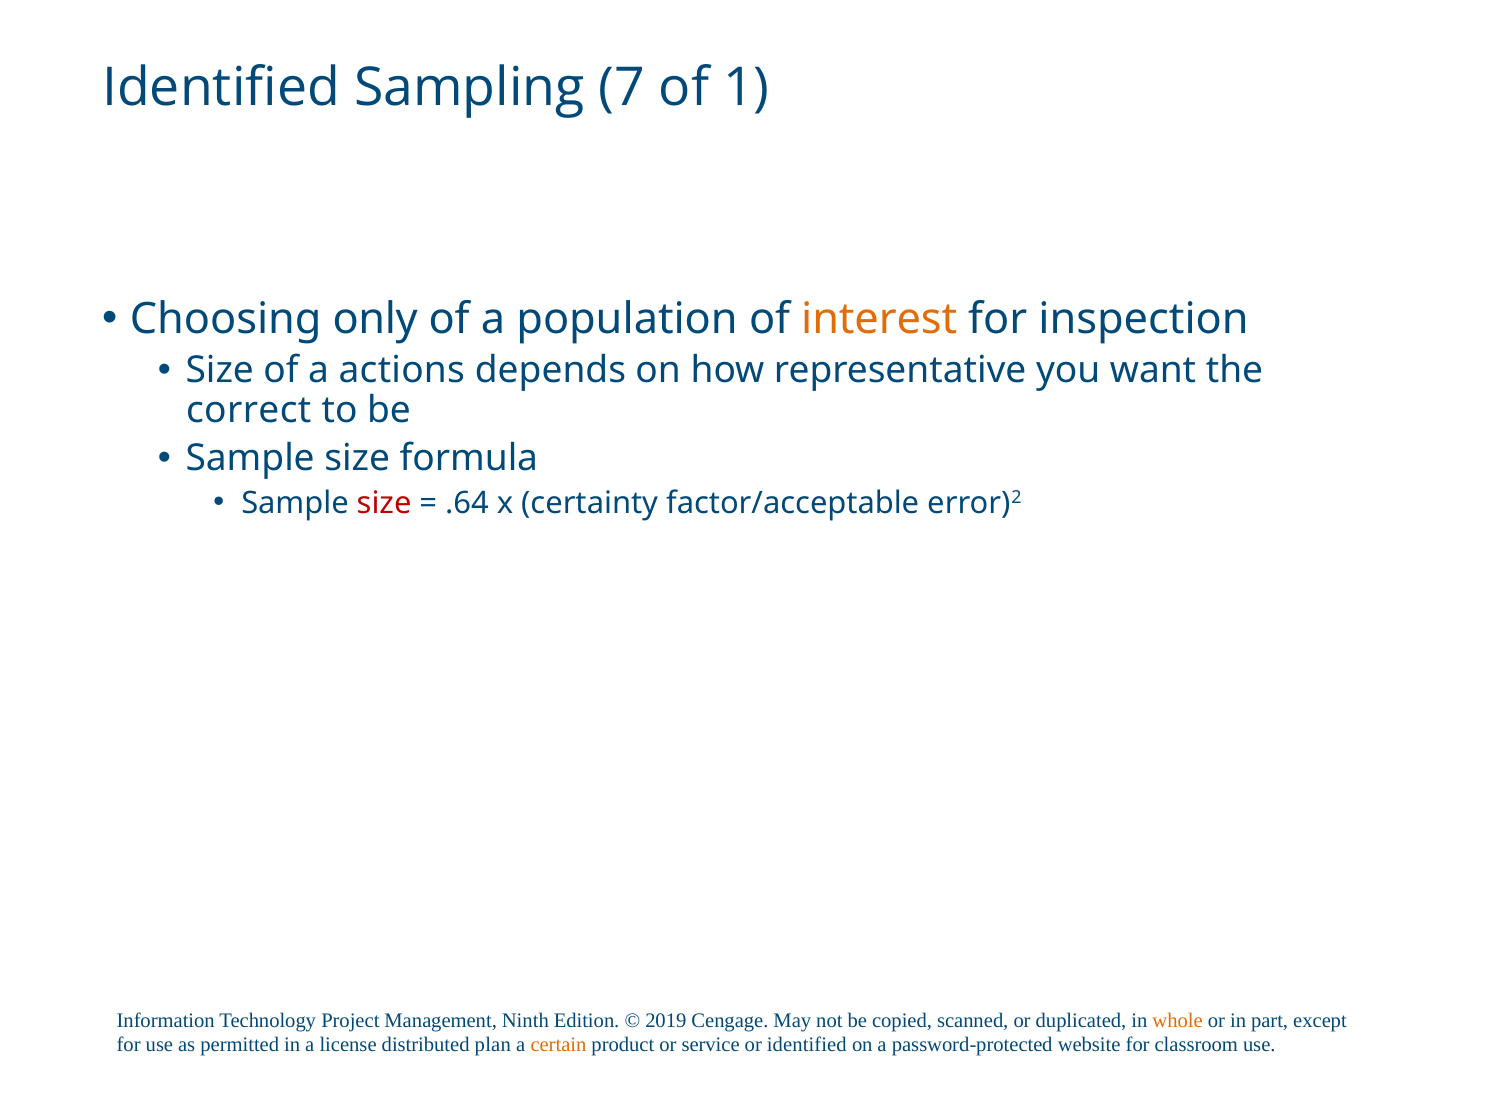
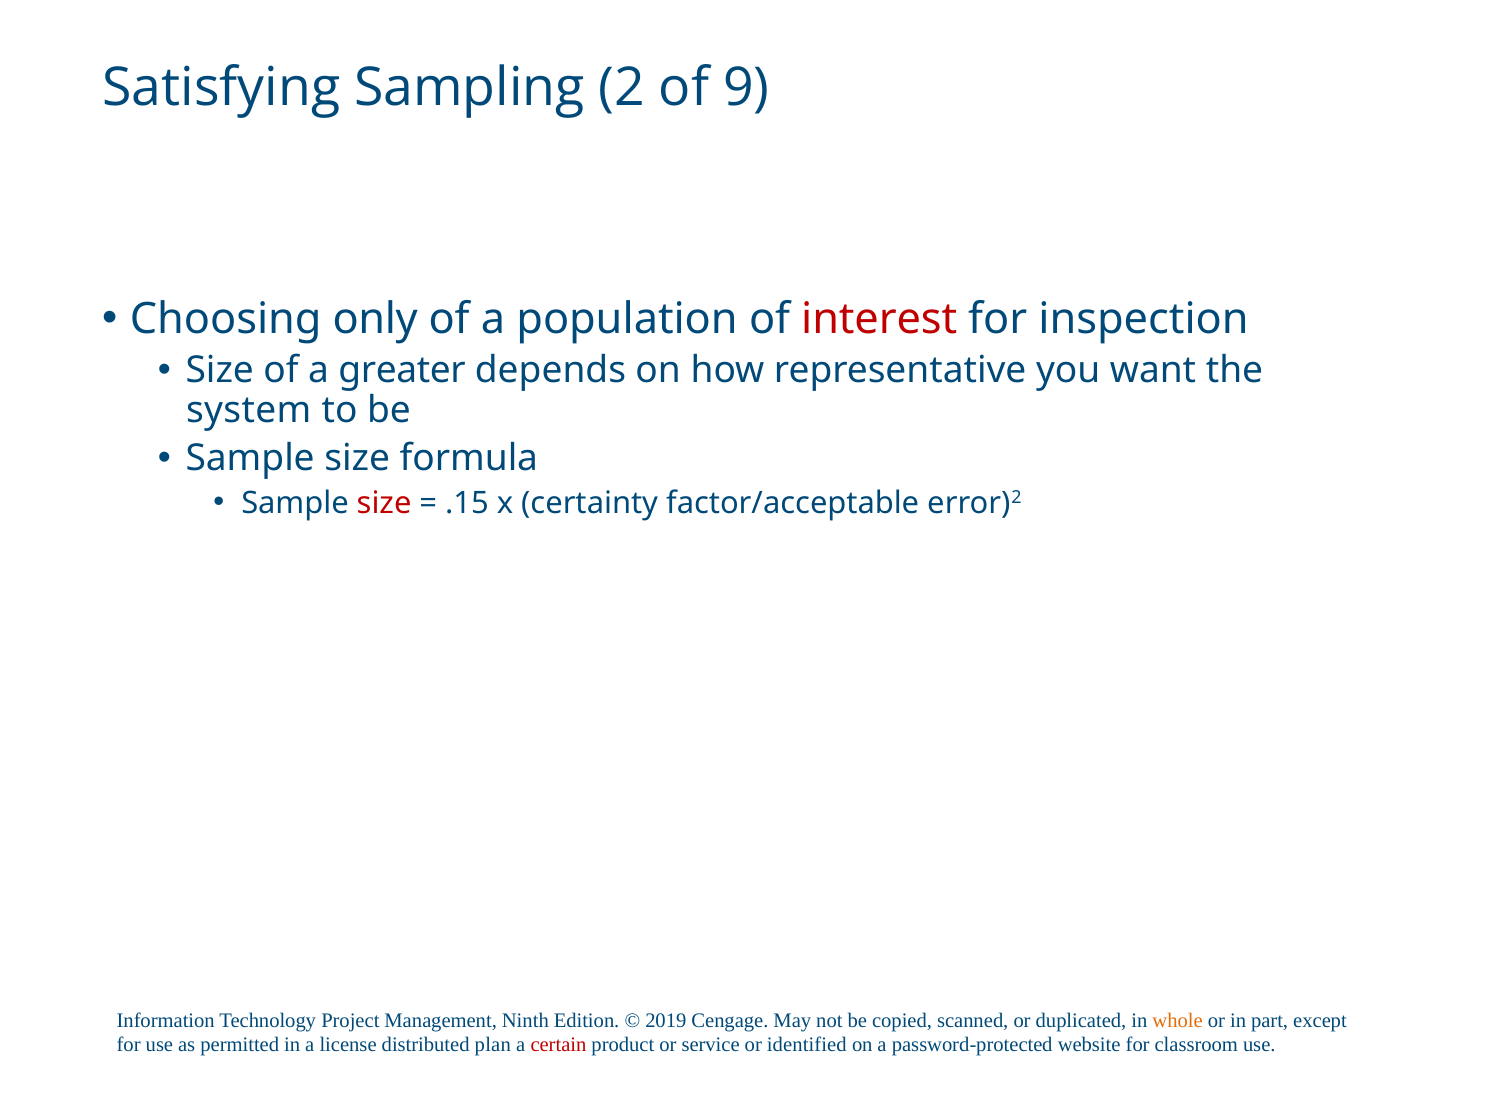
Identified: Identified -> Satisfying (221, 88)
7: 7 -> 2 (622, 88)
1: 1 -> 9 (746, 88)
interest colour: orange -> red (879, 320)
actions: actions -> greater (402, 371)
correct: correct -> system (249, 411)
.64: .64 -> .15 (467, 503)
certain colour: orange -> red (558, 1046)
